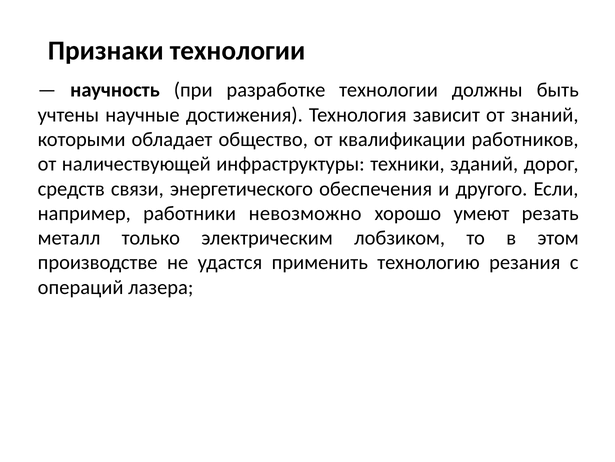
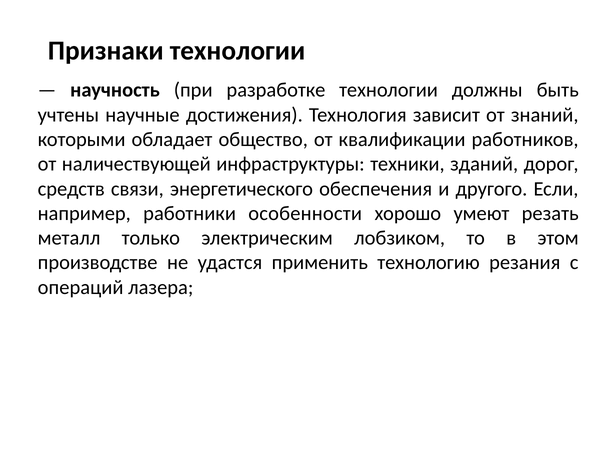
невозможно: невозможно -> особенности (305, 213)
